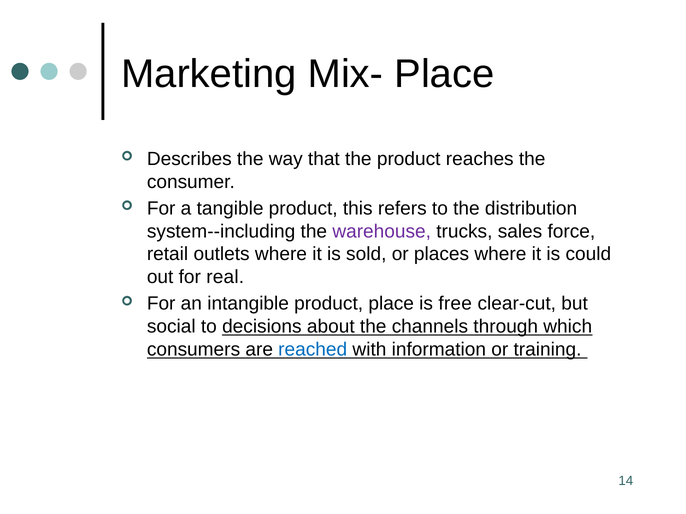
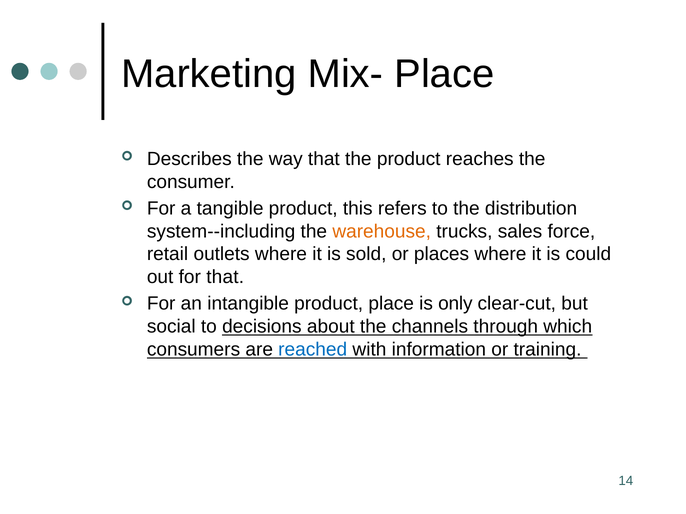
warehouse colour: purple -> orange (382, 232)
for real: real -> that (225, 277)
free: free -> only (455, 304)
